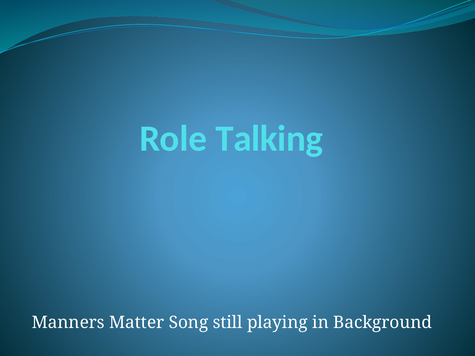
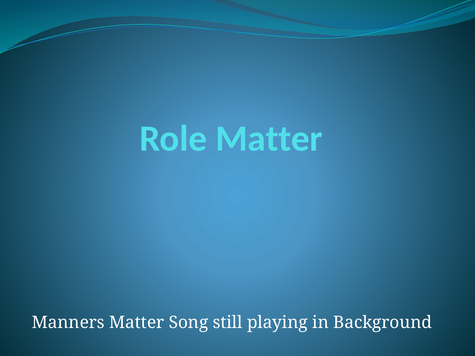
Role Talking: Talking -> Matter (269, 139)
